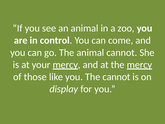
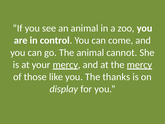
The cannot: cannot -> thanks (116, 77)
